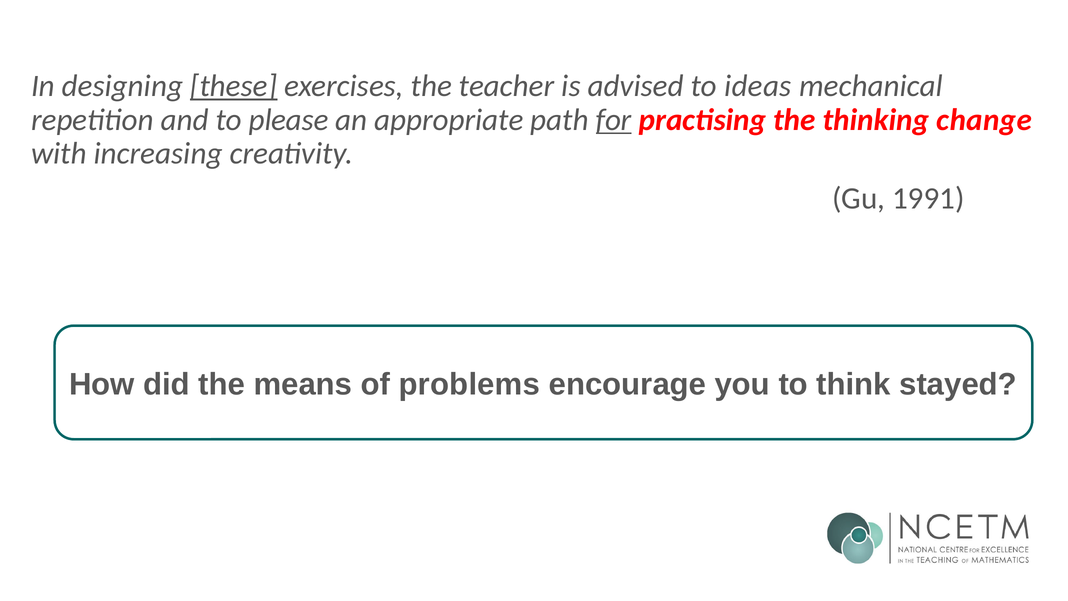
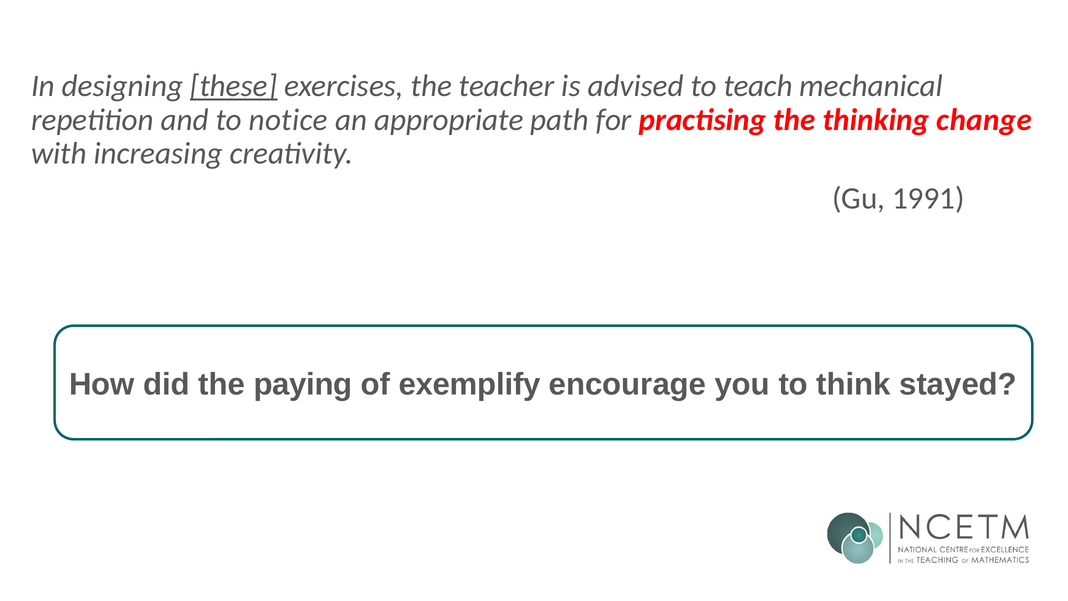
ideas: ideas -> teach (758, 86)
please: please -> notice (288, 120)
for underline: present -> none (614, 120)
means: means -> paying (303, 384)
problems: problems -> exemplify (470, 384)
